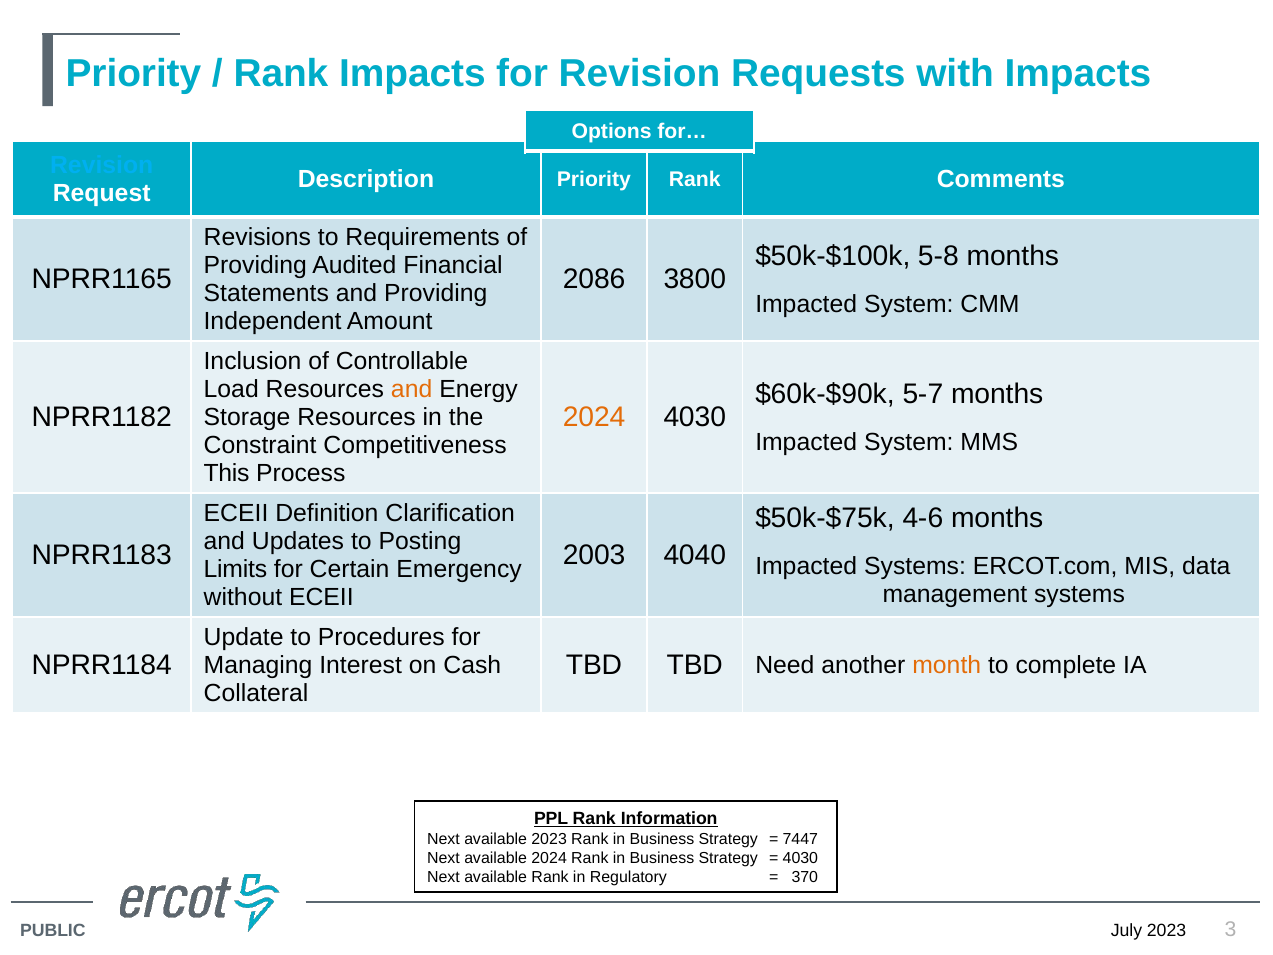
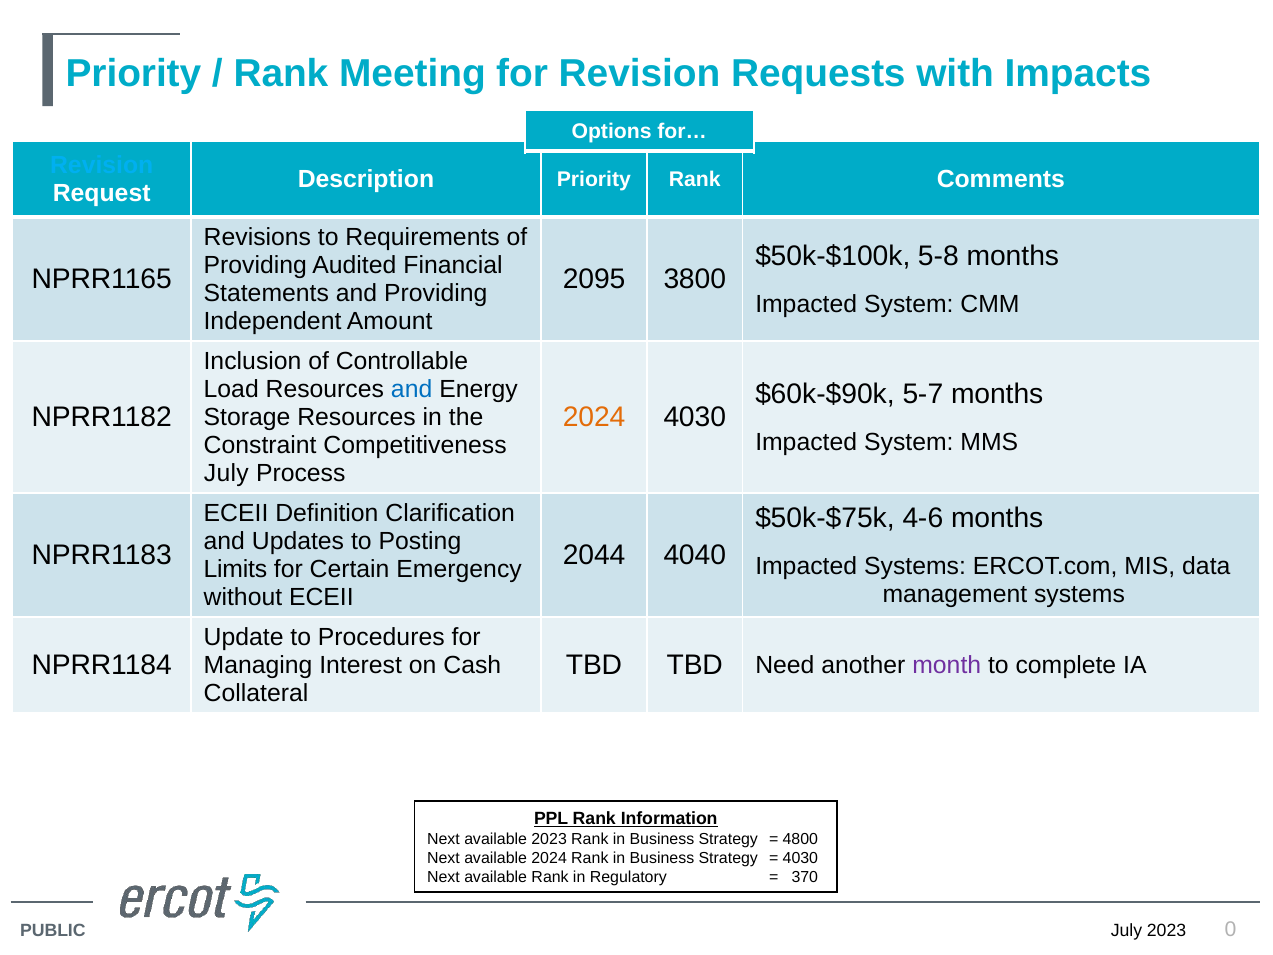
Rank Impacts: Impacts -> Meeting (412, 74)
2086: 2086 -> 2095 (594, 279)
and colour: orange -> blue (412, 389)
This: This -> July (226, 473)
2003: 2003 -> 2044 (594, 555)
month colour: orange -> purple (947, 665)
7447: 7447 -> 4800 (800, 839)
3: 3 -> 0 (1231, 930)
